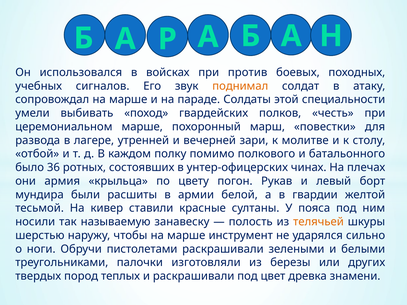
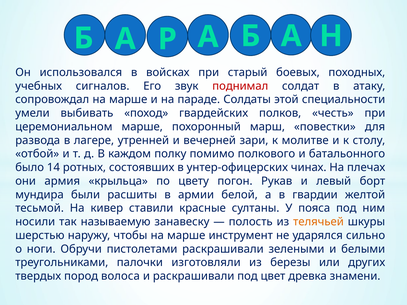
против: против -> старый (248, 73)
поднимал colour: orange -> red (240, 86)
36: 36 -> 14 (53, 168)
теплых: теплых -> волоса (120, 276)
